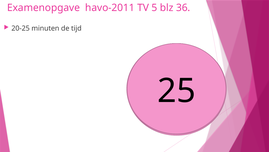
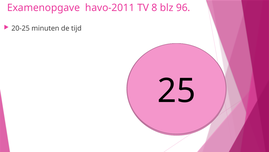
5: 5 -> 8 (154, 8)
36: 36 -> 96 (183, 8)
